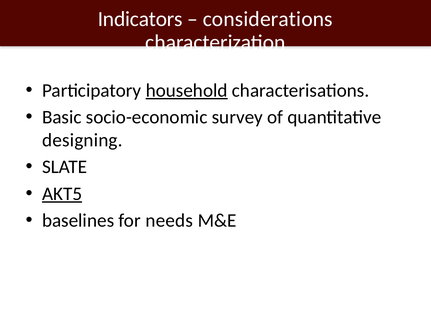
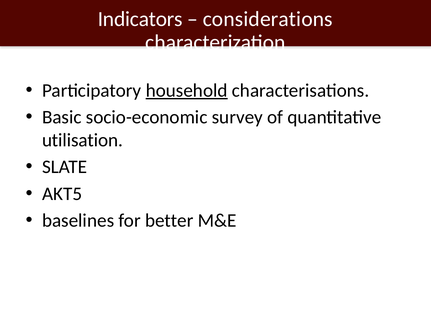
designing: designing -> utilisation (83, 140)
AKT5 underline: present -> none (62, 194)
needs: needs -> better (169, 221)
